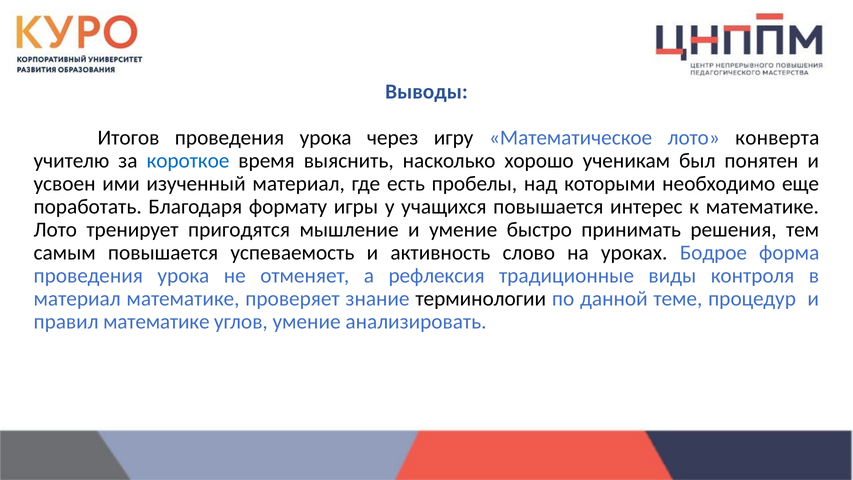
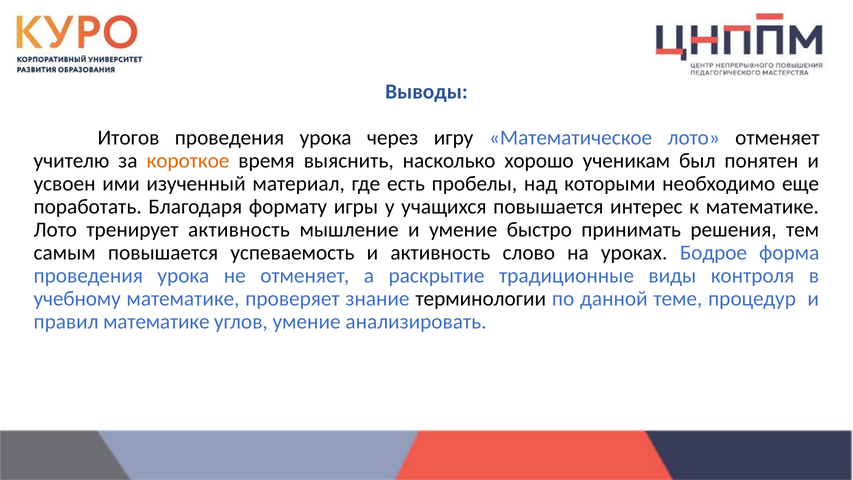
лото конверта: конверта -> отменяет (777, 138)
короткое colour: blue -> orange (188, 161)
тренирует пригодятся: пригодятся -> активность (239, 230)
рефлексия: рефлексия -> раскрытие (437, 276)
материал: материал -> учебному (77, 299)
